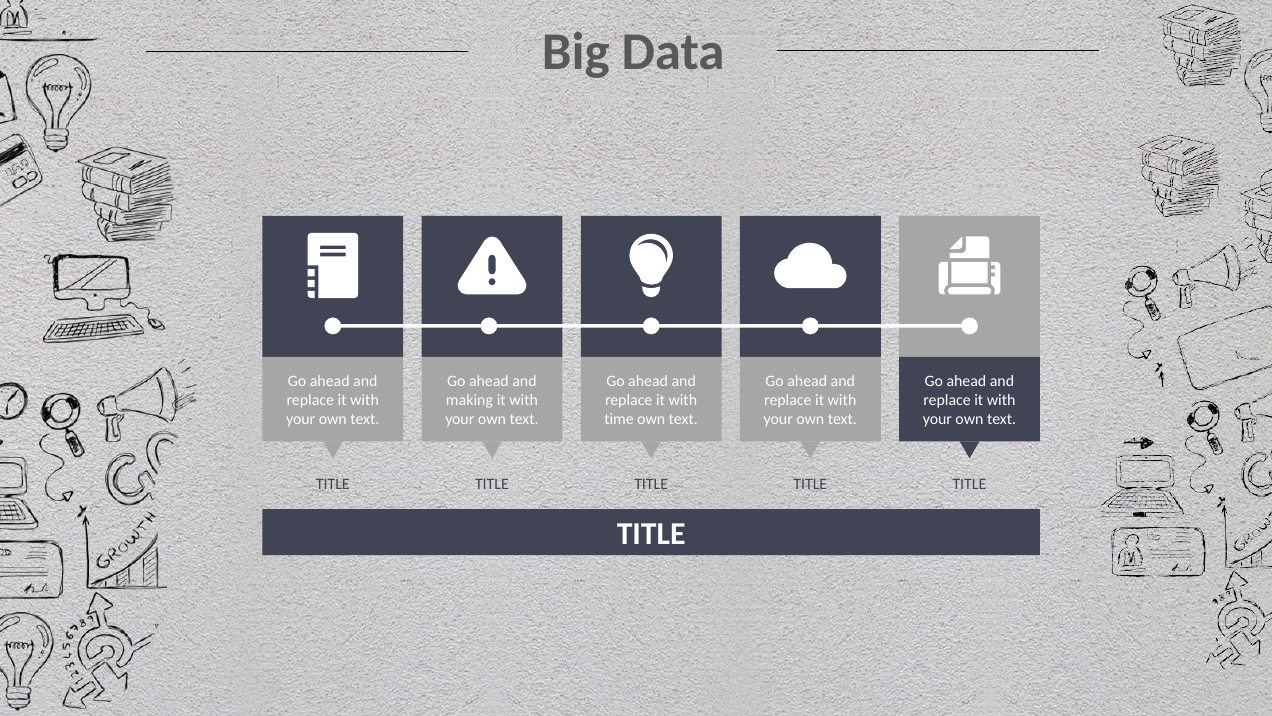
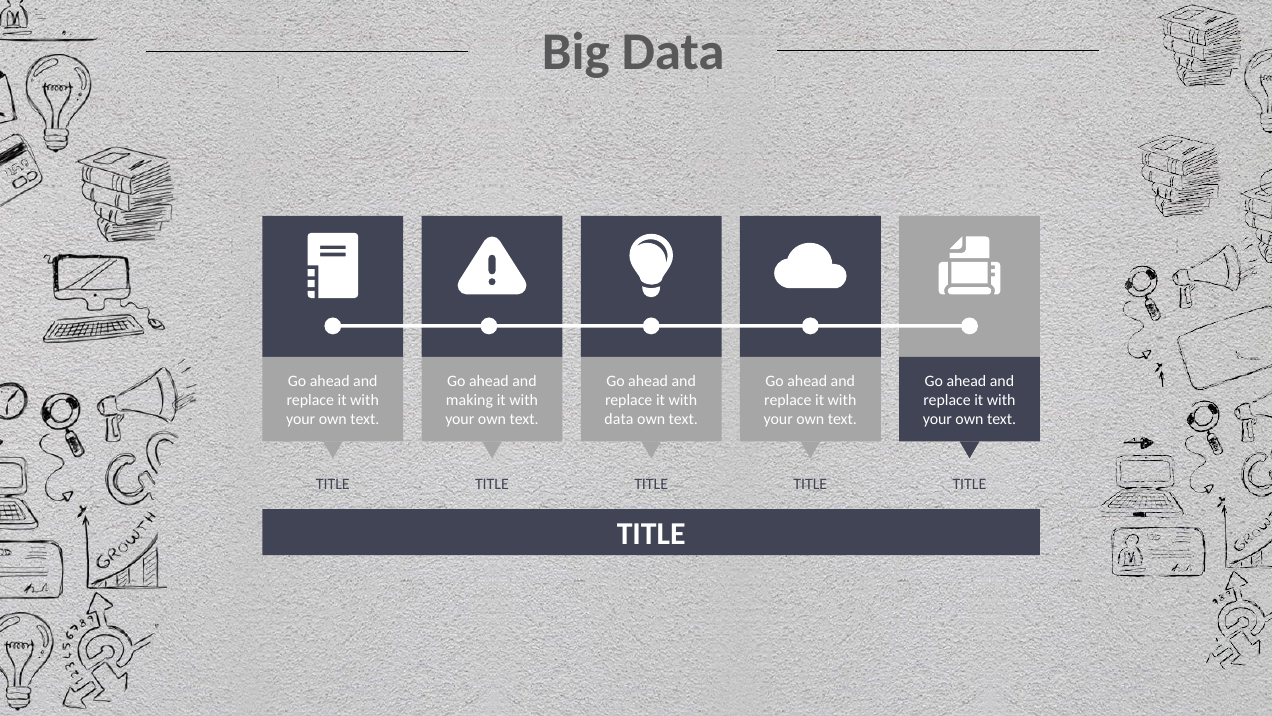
time: time -> data (619, 419)
